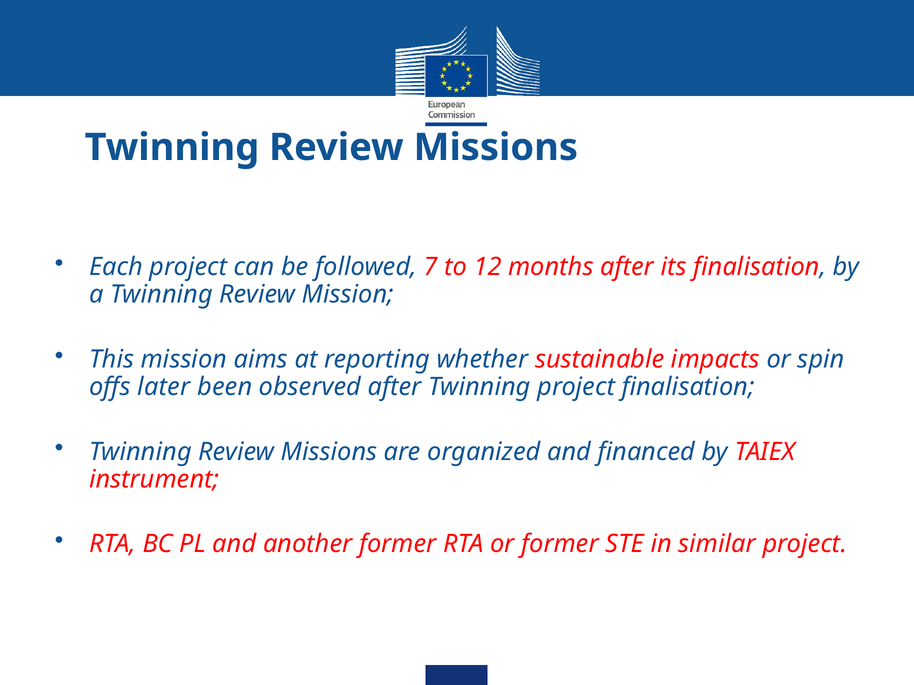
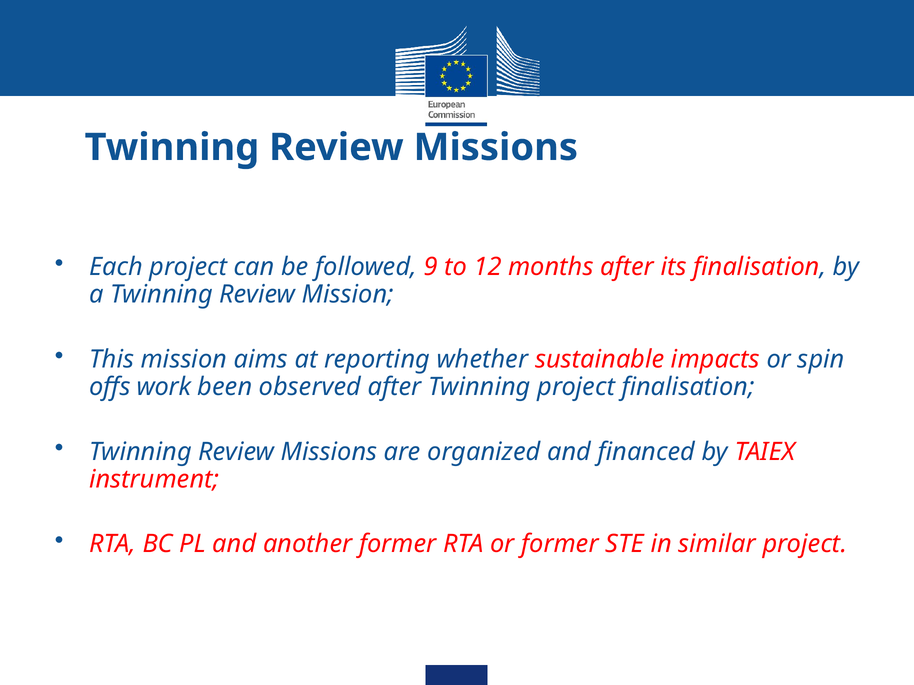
7: 7 -> 9 (431, 267)
later: later -> work (164, 387)
